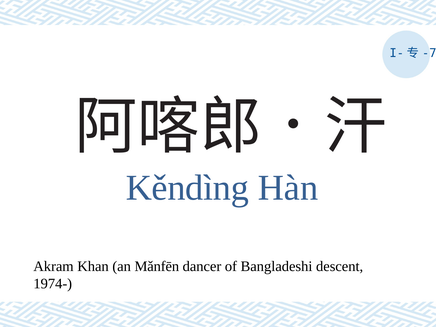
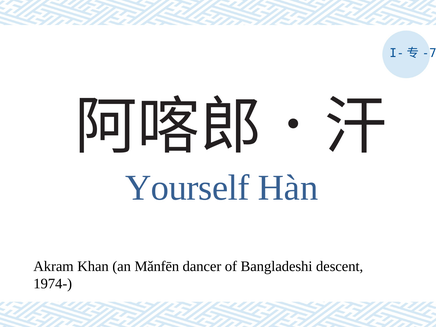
Kěndìng: Kěndìng -> Yourself (187, 188)
